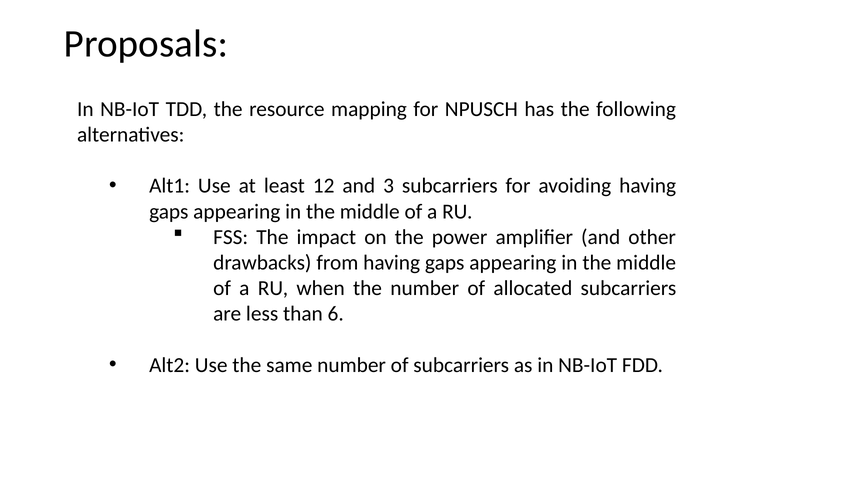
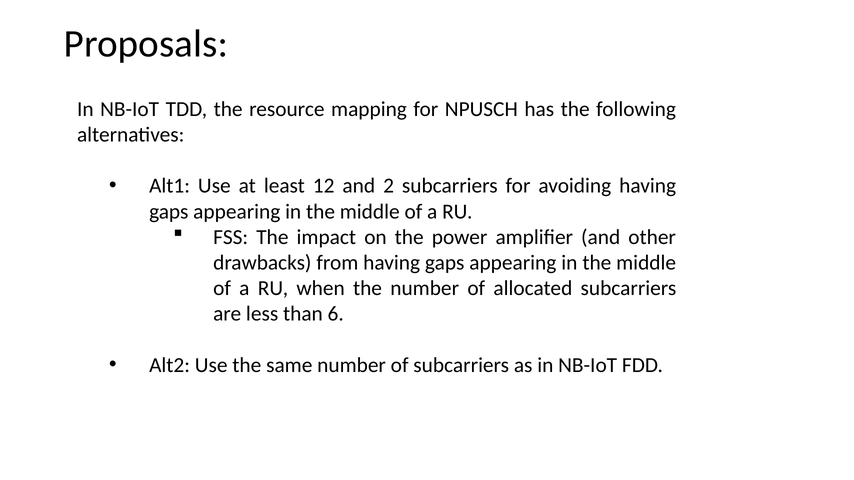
3: 3 -> 2 (389, 186)
